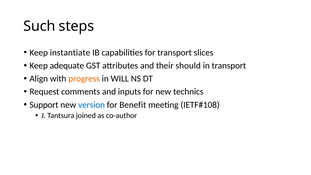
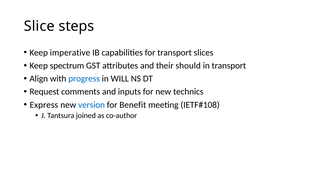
Such: Such -> Slice (39, 26)
instantiate: instantiate -> imperative (70, 53)
adequate: adequate -> spectrum (67, 66)
progress colour: orange -> blue (84, 79)
Support: Support -> Express (44, 105)
